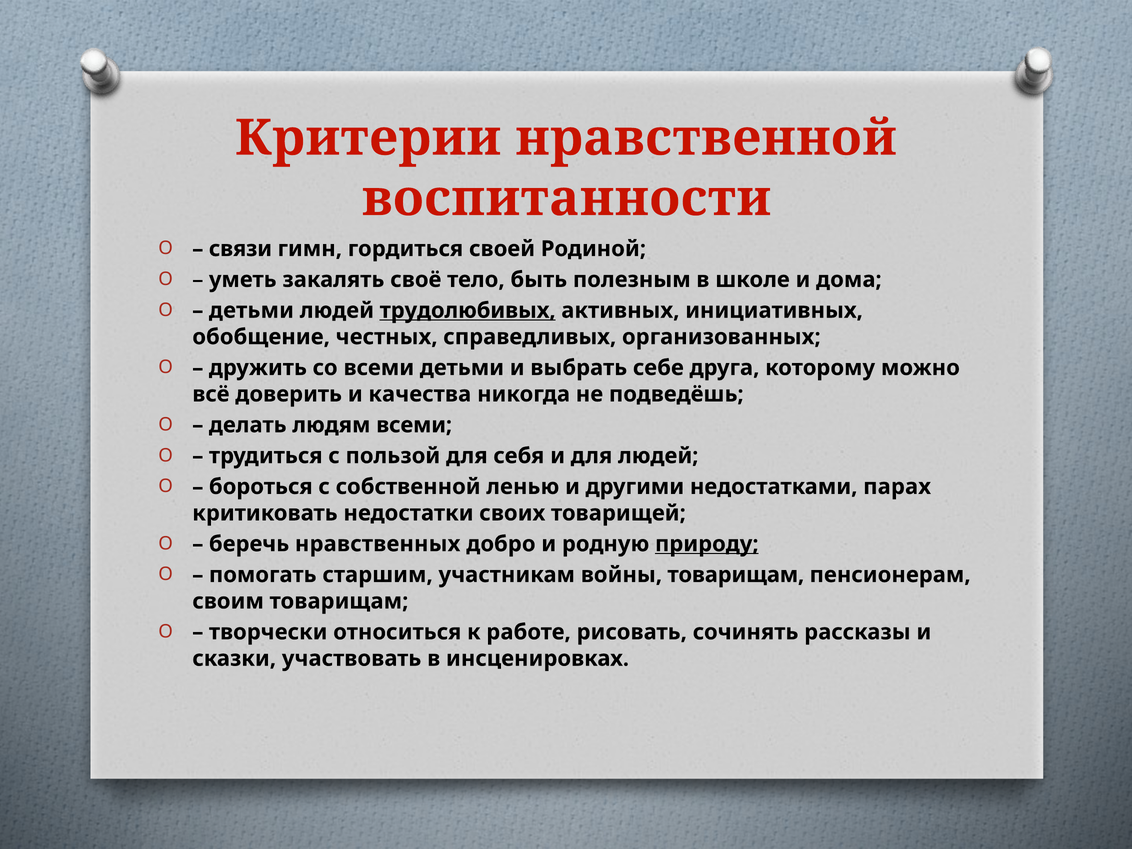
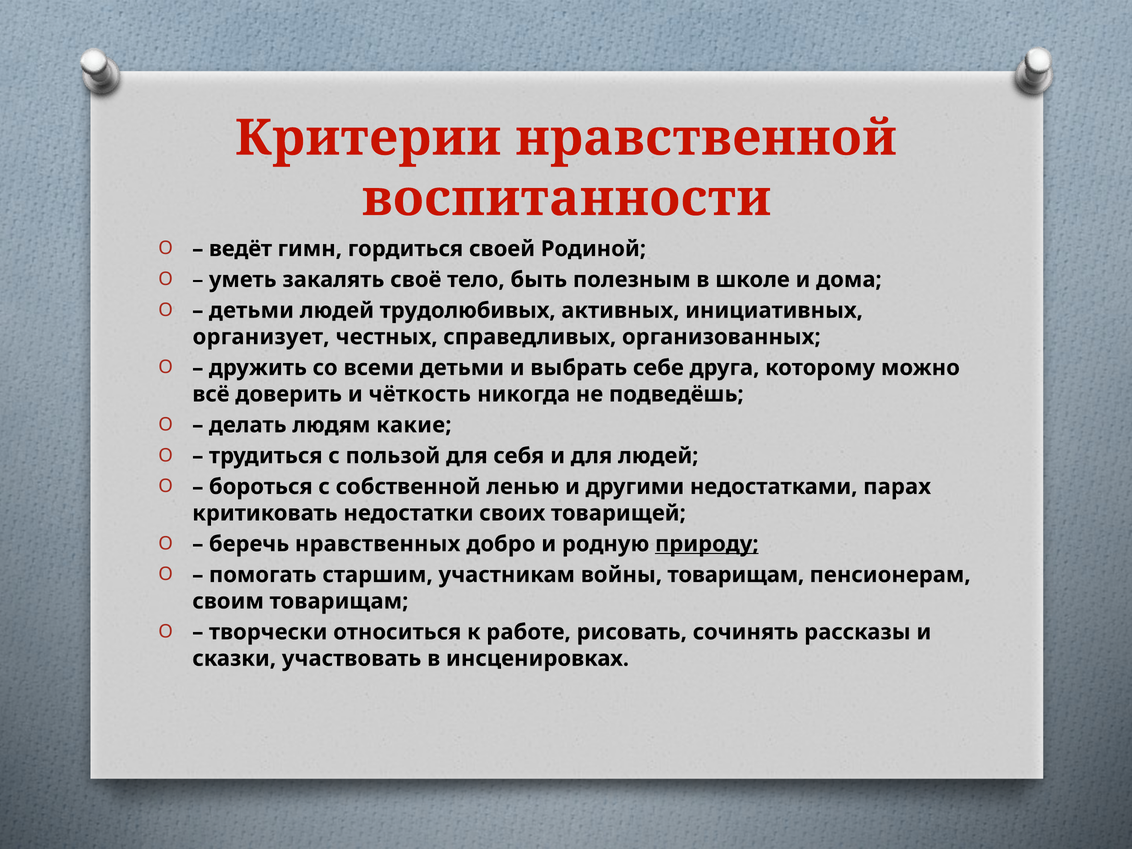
связи: связи -> ведёт (240, 249)
трудолюбивых underline: present -> none (468, 310)
обобщение: обобщение -> организует (261, 337)
качества: качества -> чёткость (420, 394)
людям всеми: всеми -> какие (414, 425)
